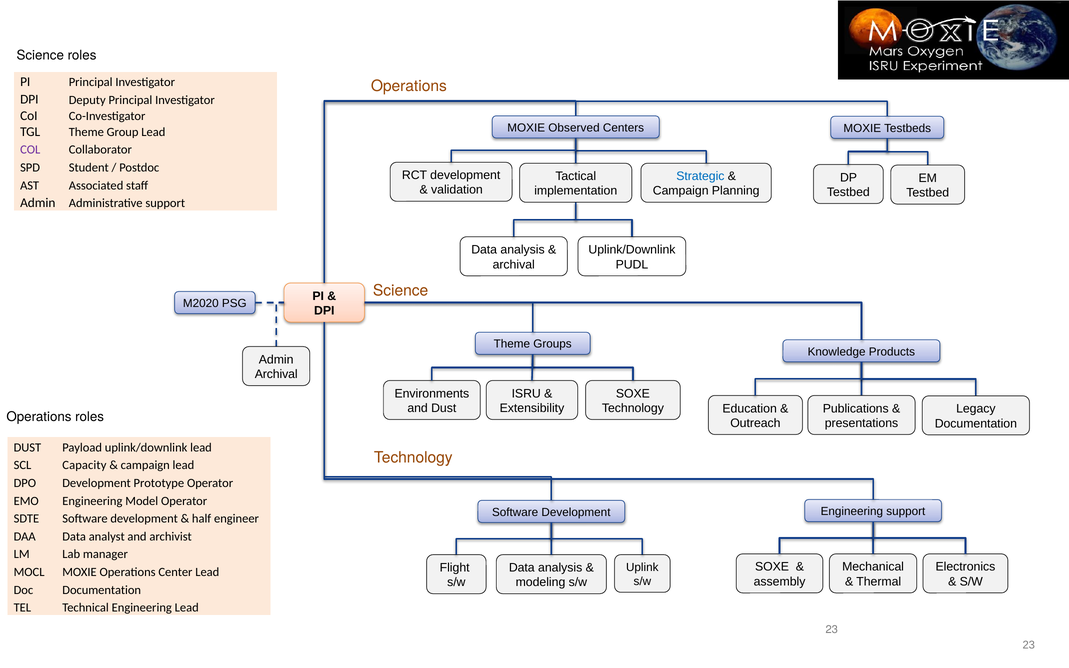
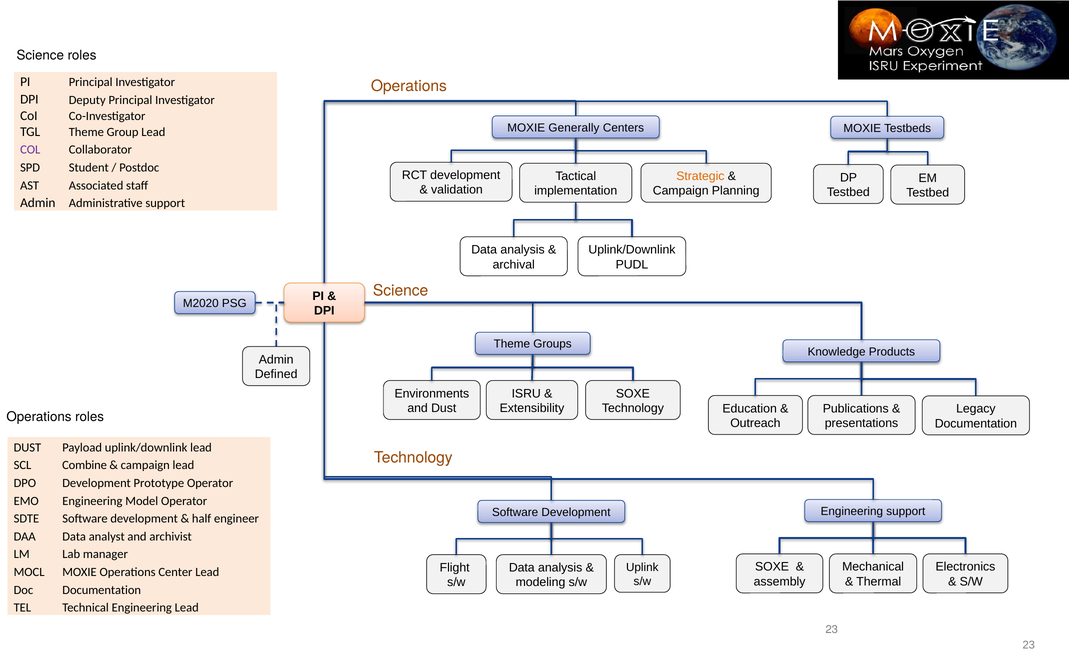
Observed: Observed -> Generally (574, 128)
Strategic colour: blue -> orange (700, 176)
Archival: Archival -> Defined (276, 374)
Capacity: Capacity -> Combine (85, 465)
